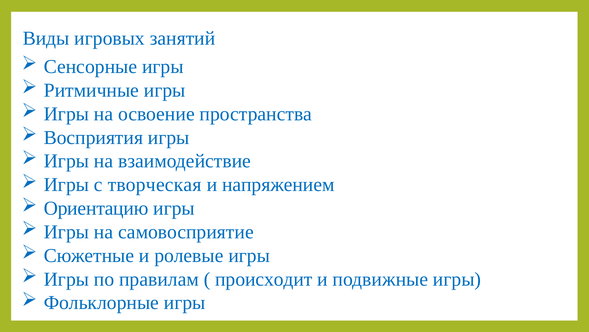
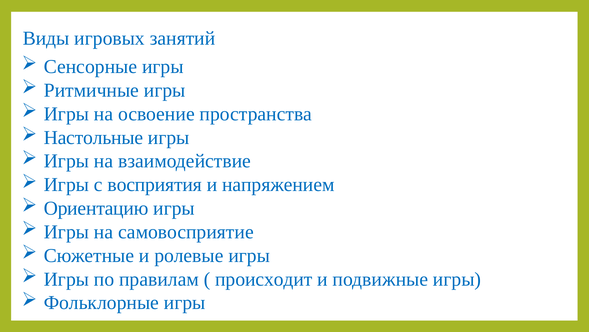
Восприятия: Восприятия -> Настольные (93, 137)
творческая: творческая -> восприятия (155, 184)
